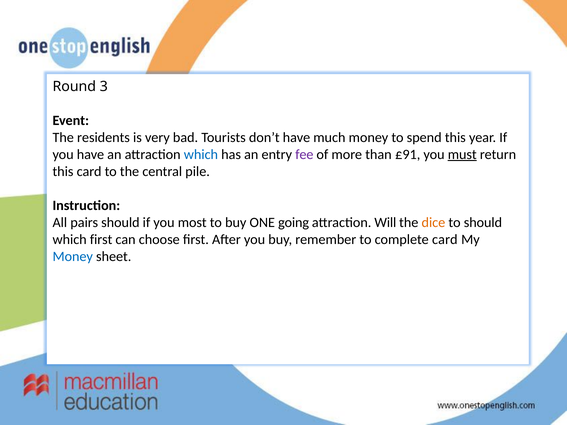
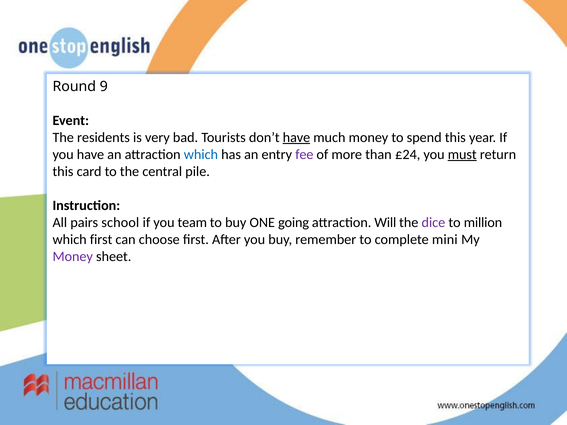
3: 3 -> 9 (104, 87)
have underline: none -> present (296, 138)
£91: £91 -> £24 (408, 155)
pairs should: should -> school (120, 223)
most: most -> team (192, 223)
dice colour: orange -> purple (433, 223)
to should: should -> million (483, 223)
complete card: card -> mini (445, 240)
Money colour: blue -> purple (73, 257)
